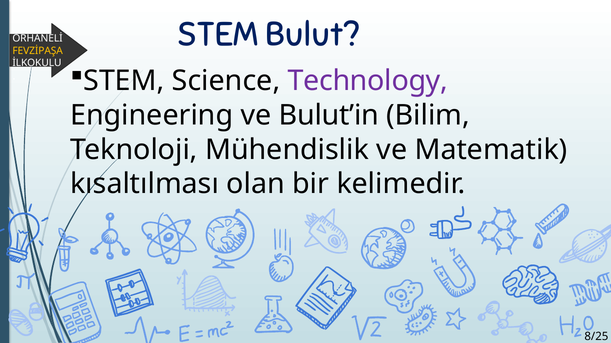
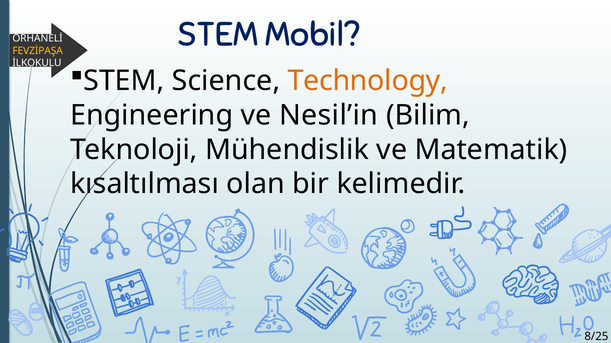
Bulut: Bulut -> Mobil (312, 35)
Technology colour: purple -> orange (368, 81)
Bulut’in: Bulut’in -> Nesil’in (329, 115)
